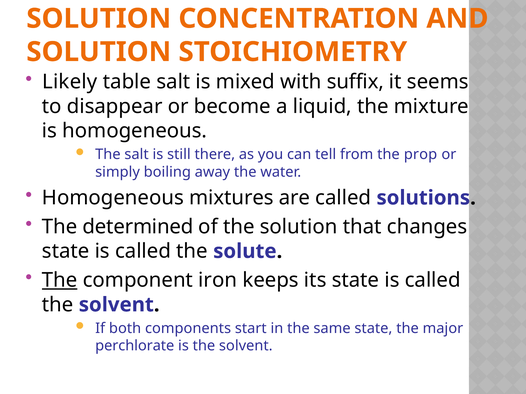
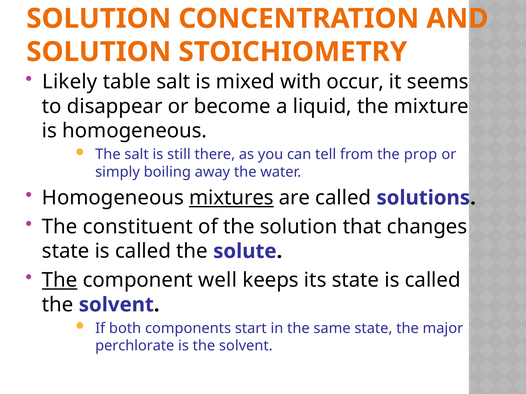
suffix: suffix -> occur (355, 82)
mixtures underline: none -> present (231, 198)
determined: determined -> constituent (138, 227)
iron: iron -> well (218, 280)
